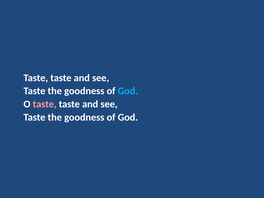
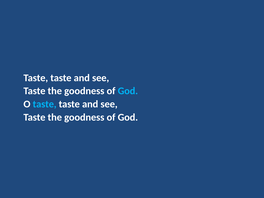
taste colour: pink -> light blue (45, 104)
